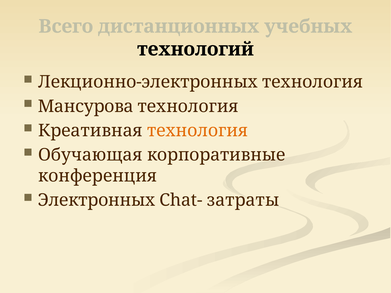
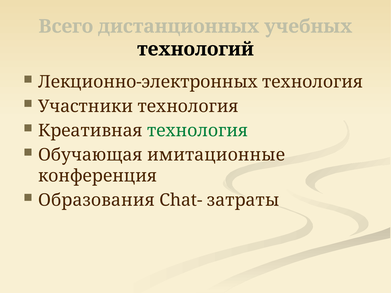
Мансурова: Мансурова -> Участники (86, 106)
технология colour: orange -> green (198, 131)
корпоративные: корпоративные -> имитационные (216, 155)
Электронных: Электронных -> Образования (96, 200)
